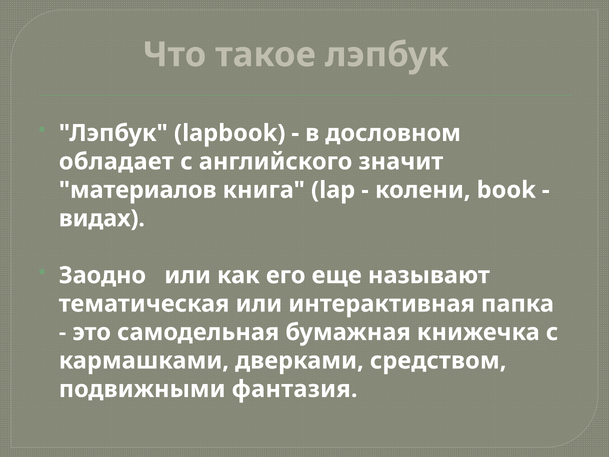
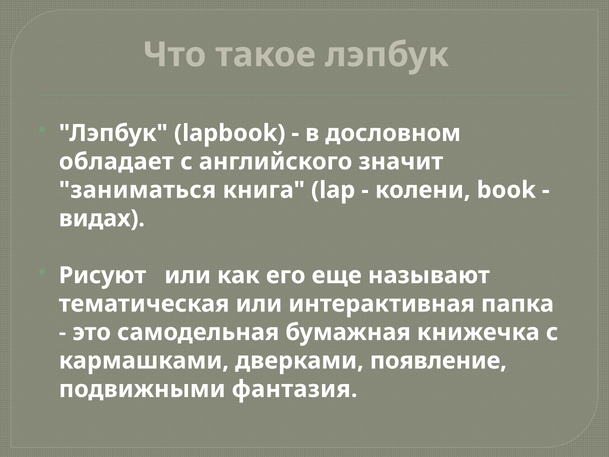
материалов: материалов -> заниматься (137, 190)
Заодно: Заодно -> Рисуют (102, 275)
средством: средством -> появление (438, 361)
